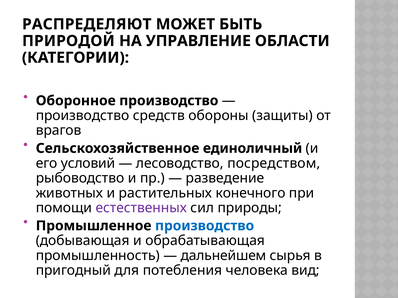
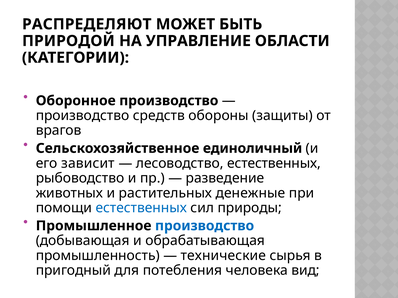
условий: условий -> зависит (88, 163)
лесоводство посредством: посредством -> естественных (274, 163)
конечного: конечного -> денежные (250, 193)
естественных colour: purple -> blue (141, 208)
дальнейшем: дальнейшем -> технические (223, 256)
